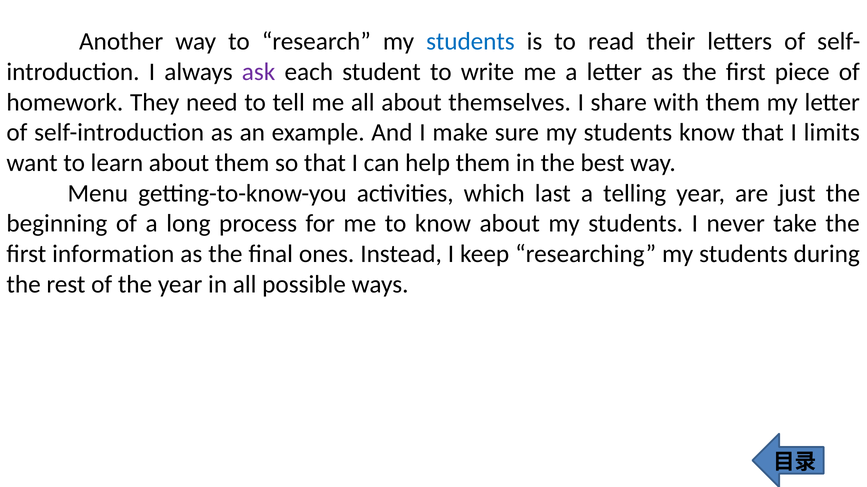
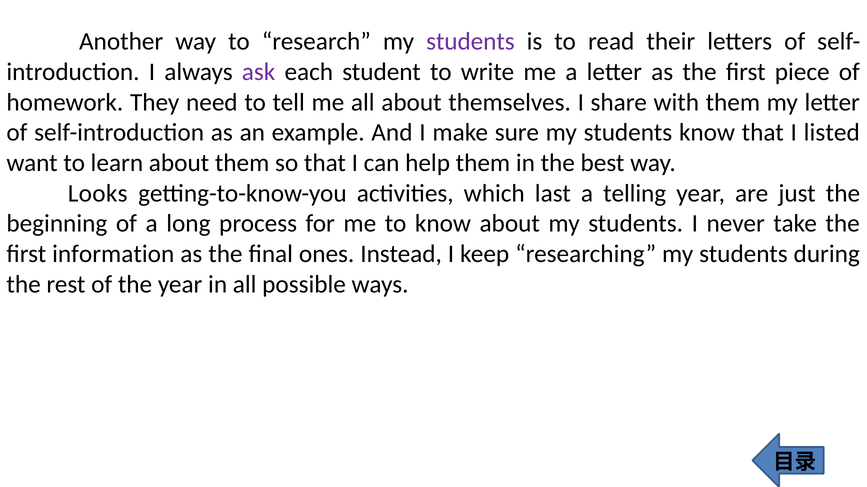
students colour: blue -> purple (470, 42)
limits: limits -> listed (832, 133)
Menu: Menu -> Looks (98, 194)
